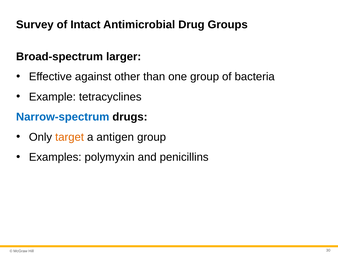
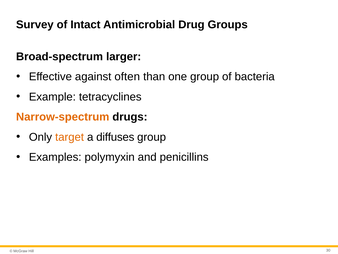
other: other -> often (127, 77)
Narrow-spectrum colour: blue -> orange (63, 117)
antigen: antigen -> diffuses (115, 137)
